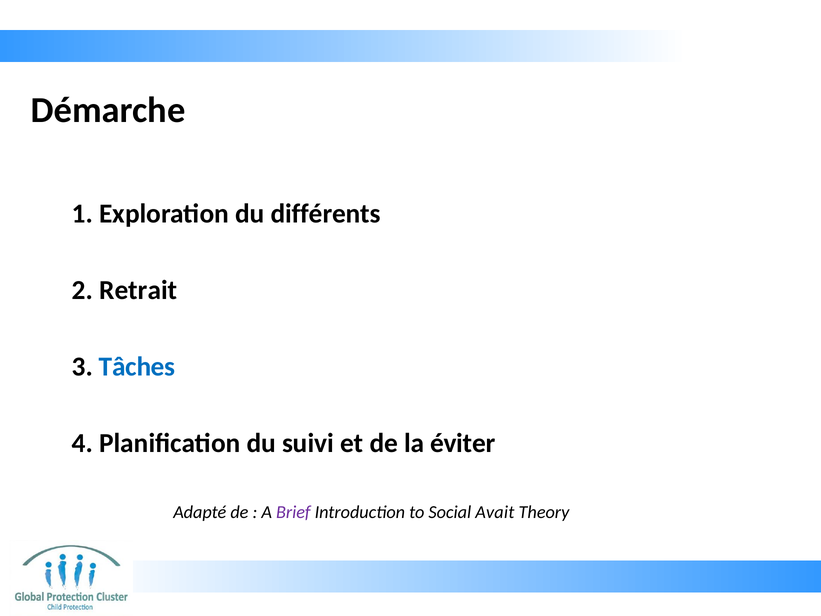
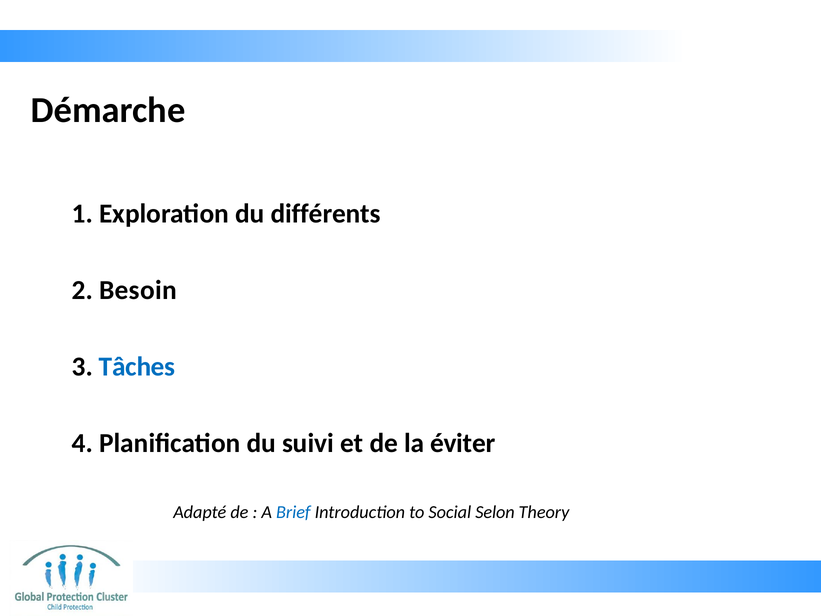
Retrait: Retrait -> Besoin (138, 290)
Brief colour: purple -> blue (293, 512)
Avait: Avait -> Selon (495, 512)
